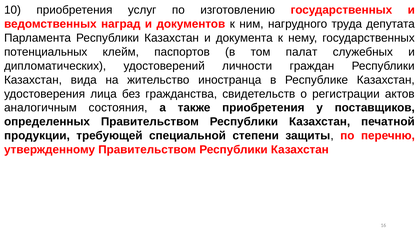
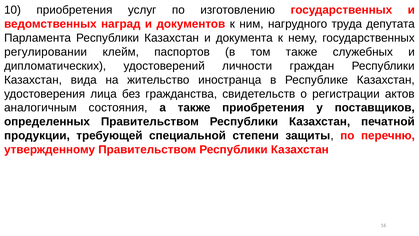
потенциальных: потенциальных -> регулировании (46, 52)
том палат: палат -> также (302, 52)
